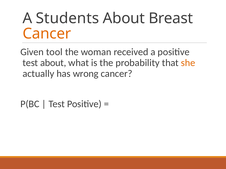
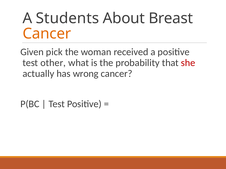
tool: tool -> pick (54, 52)
test about: about -> other (53, 63)
she colour: orange -> red (188, 63)
